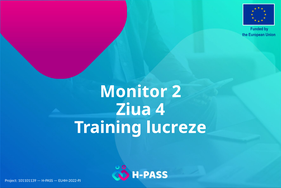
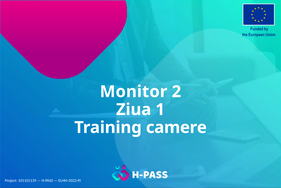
4: 4 -> 1 (160, 109)
lucreze: lucreze -> camere (176, 127)
